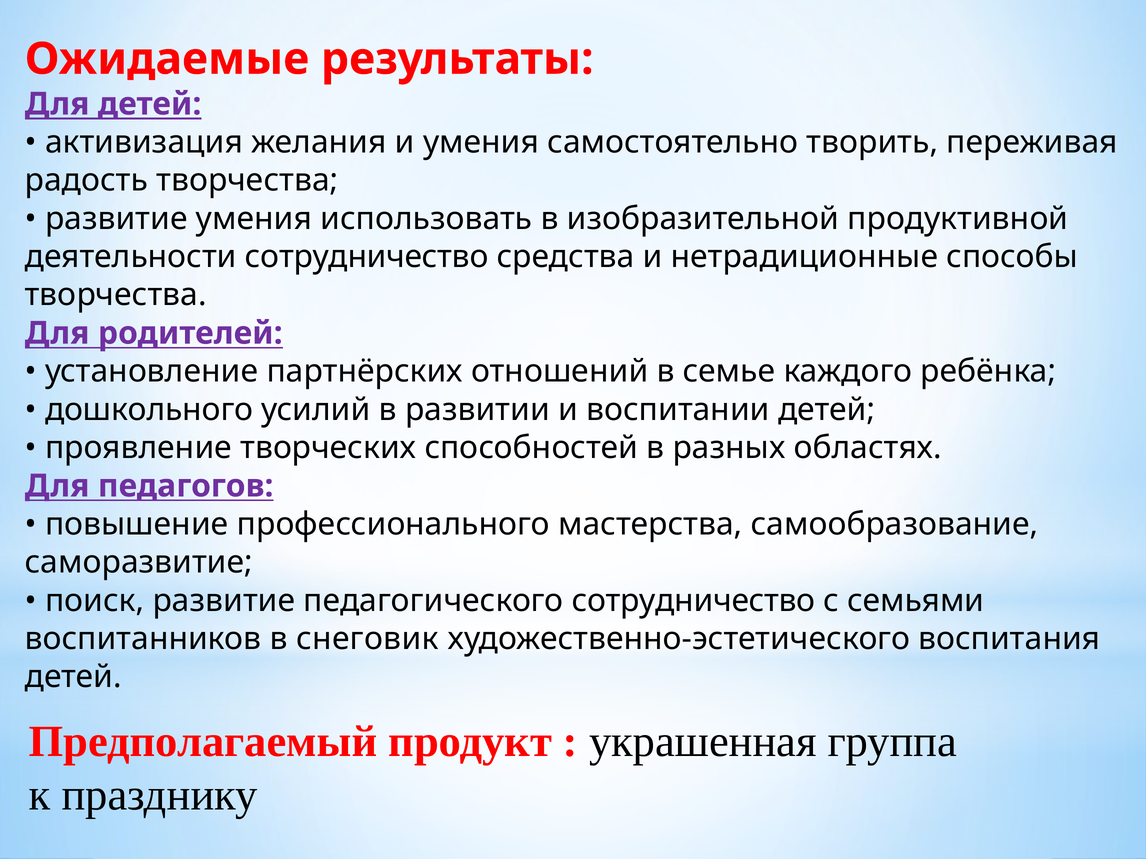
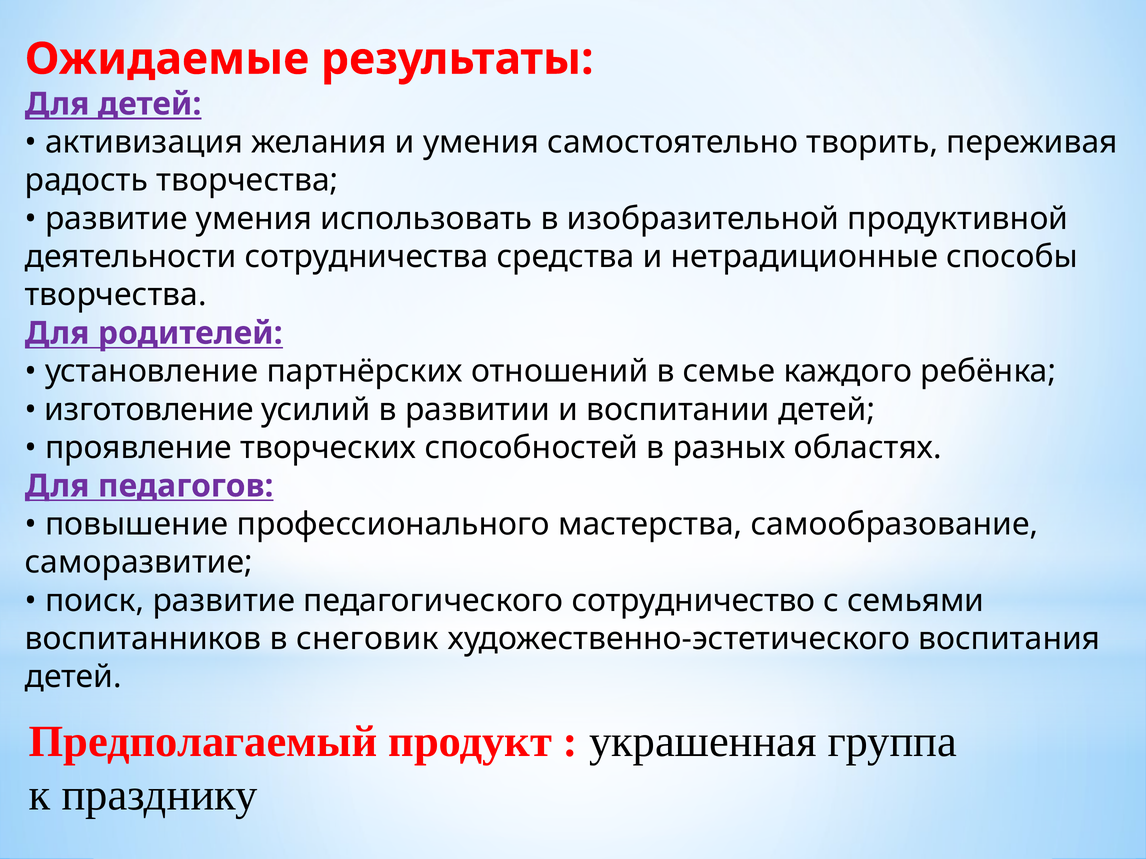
деятельности сотрудничество: сотрудничество -> сотрудничества (367, 257)
дошкольного: дошкольного -> изготовление (149, 410)
